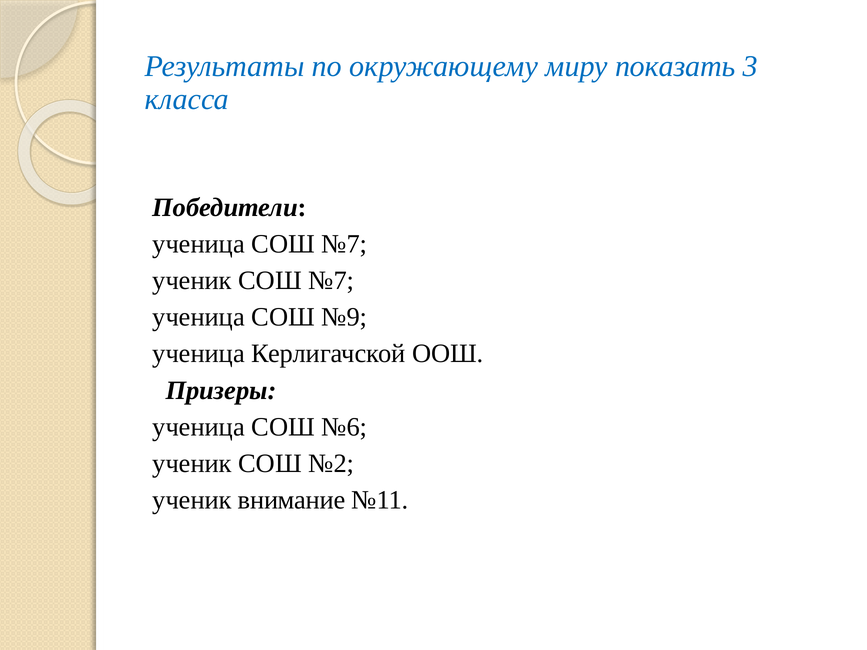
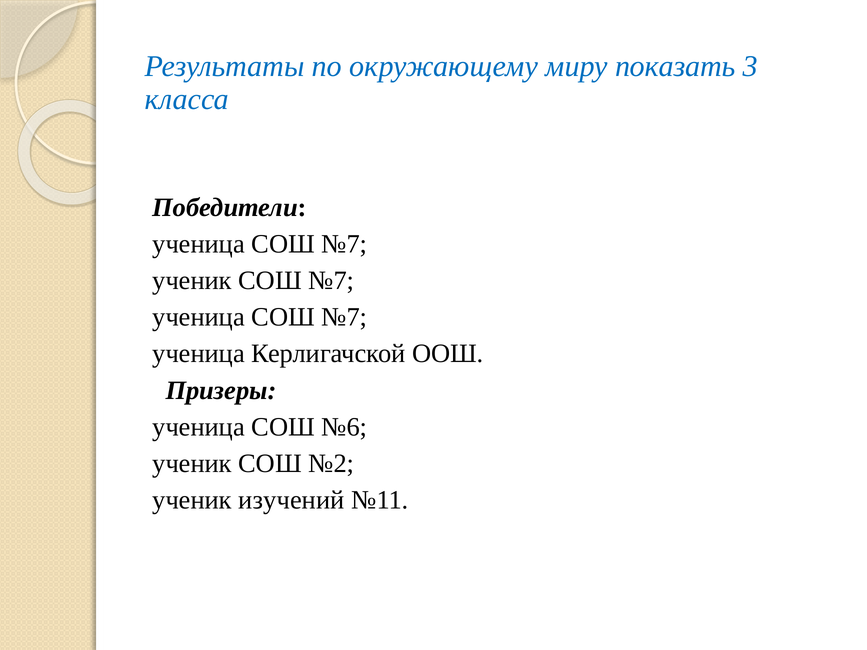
№9: №9 -> №7 (344, 317)
внимание: внимание -> изучений (291, 500)
